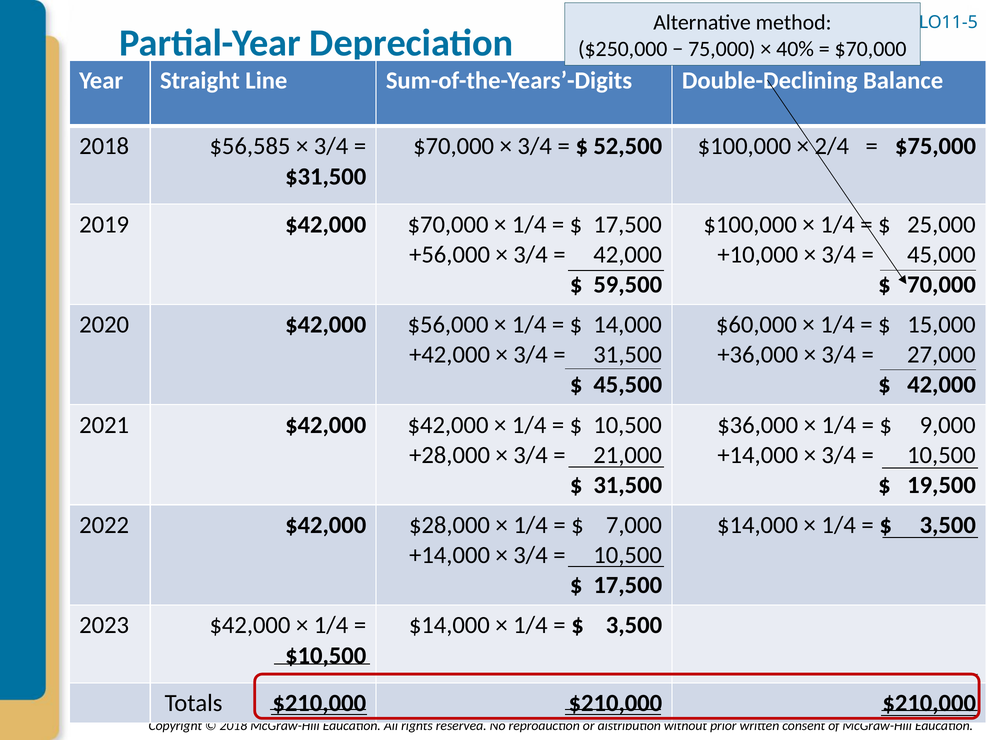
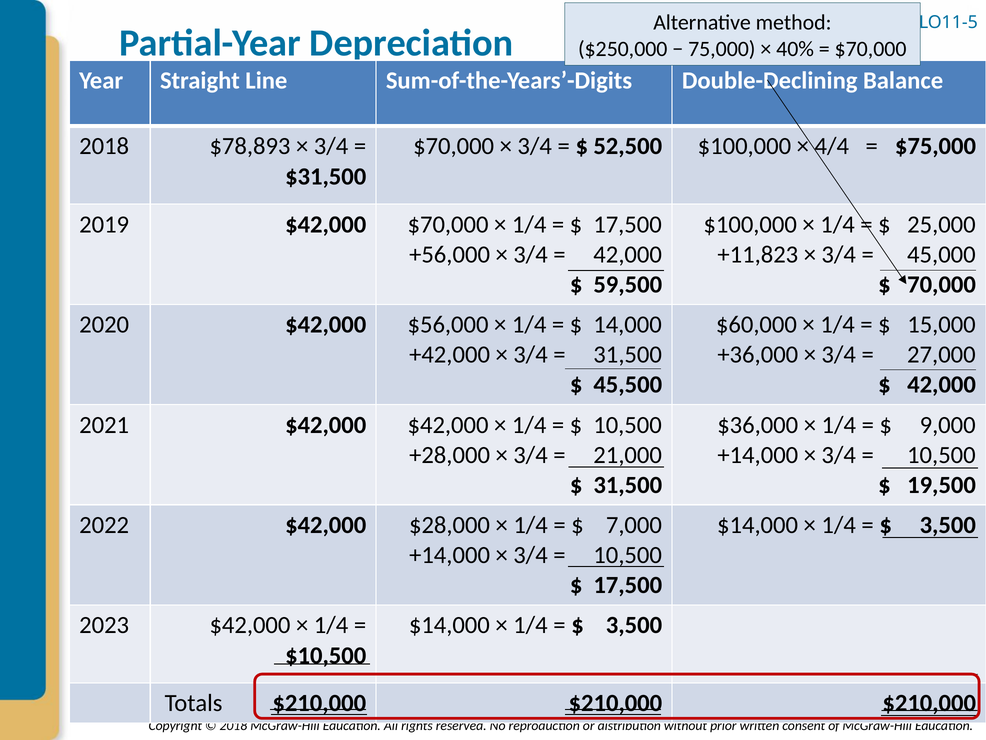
$56,585: $56,585 -> $78,893 (250, 146)
2/4: 2/4 -> 4/4 (832, 146)
+10,000: +10,000 -> +11,823 (758, 254)
